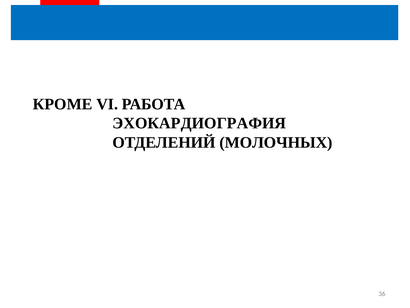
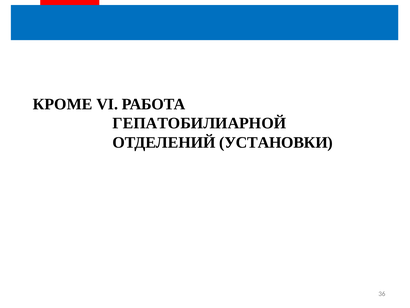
ЭХОКАРДИОГРАФИЯ: ЭХОКАРДИОГРАФИЯ -> ГЕПАТОБИЛИАРНОЙ (199, 123)
МОЛОЧНЫХ: МОЛОЧНЫХ -> УСТАНОВКИ (276, 142)
